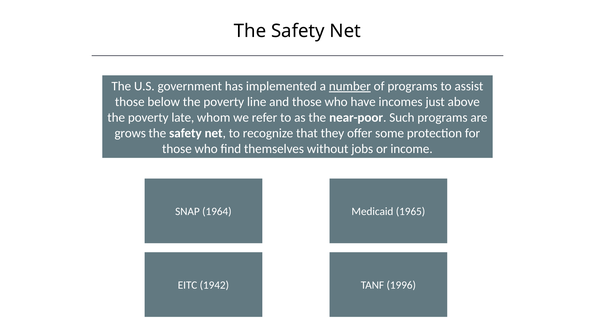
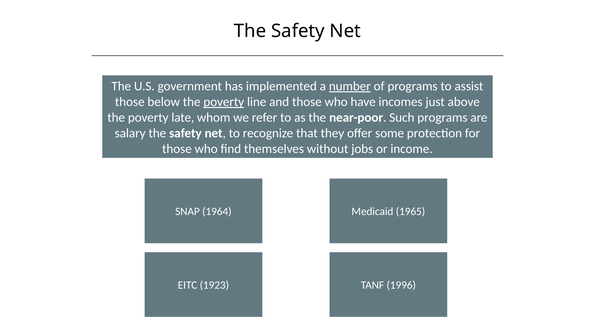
poverty underline: none -> present (224, 102)
grows: grows -> salary (130, 133)
1942: 1942 -> 1923 (214, 285)
